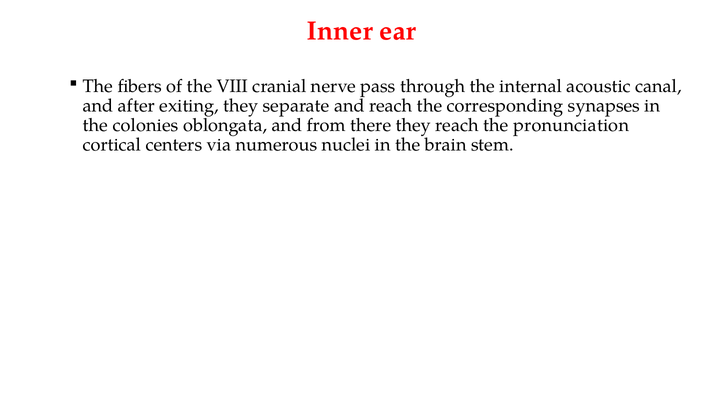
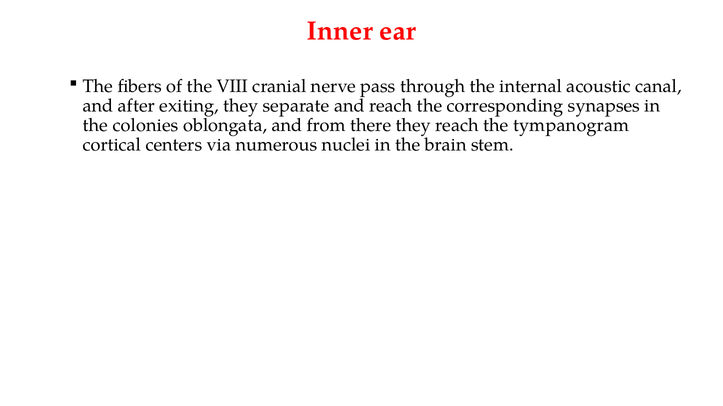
pronunciation: pronunciation -> tympanogram (571, 126)
